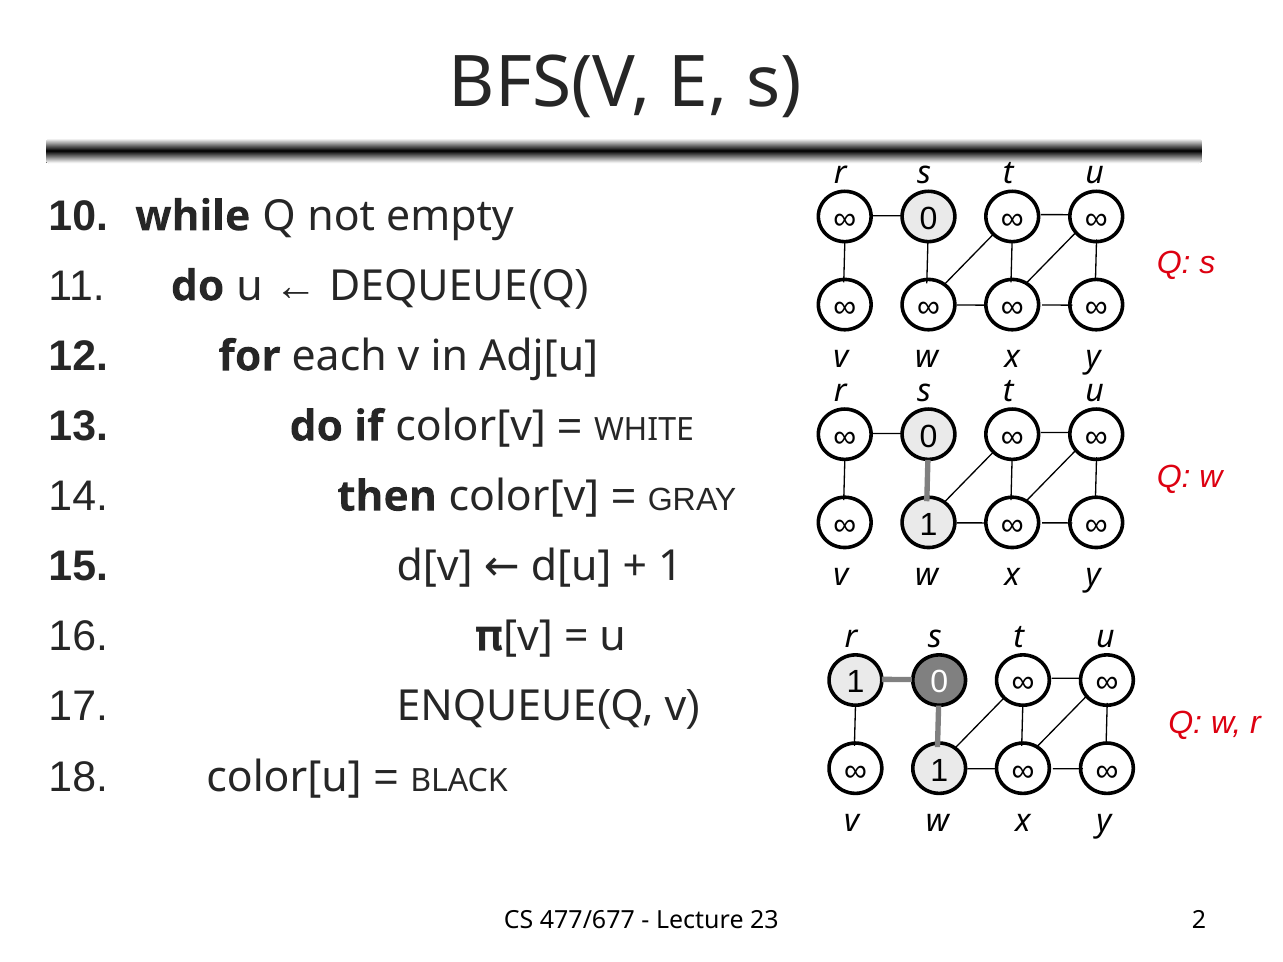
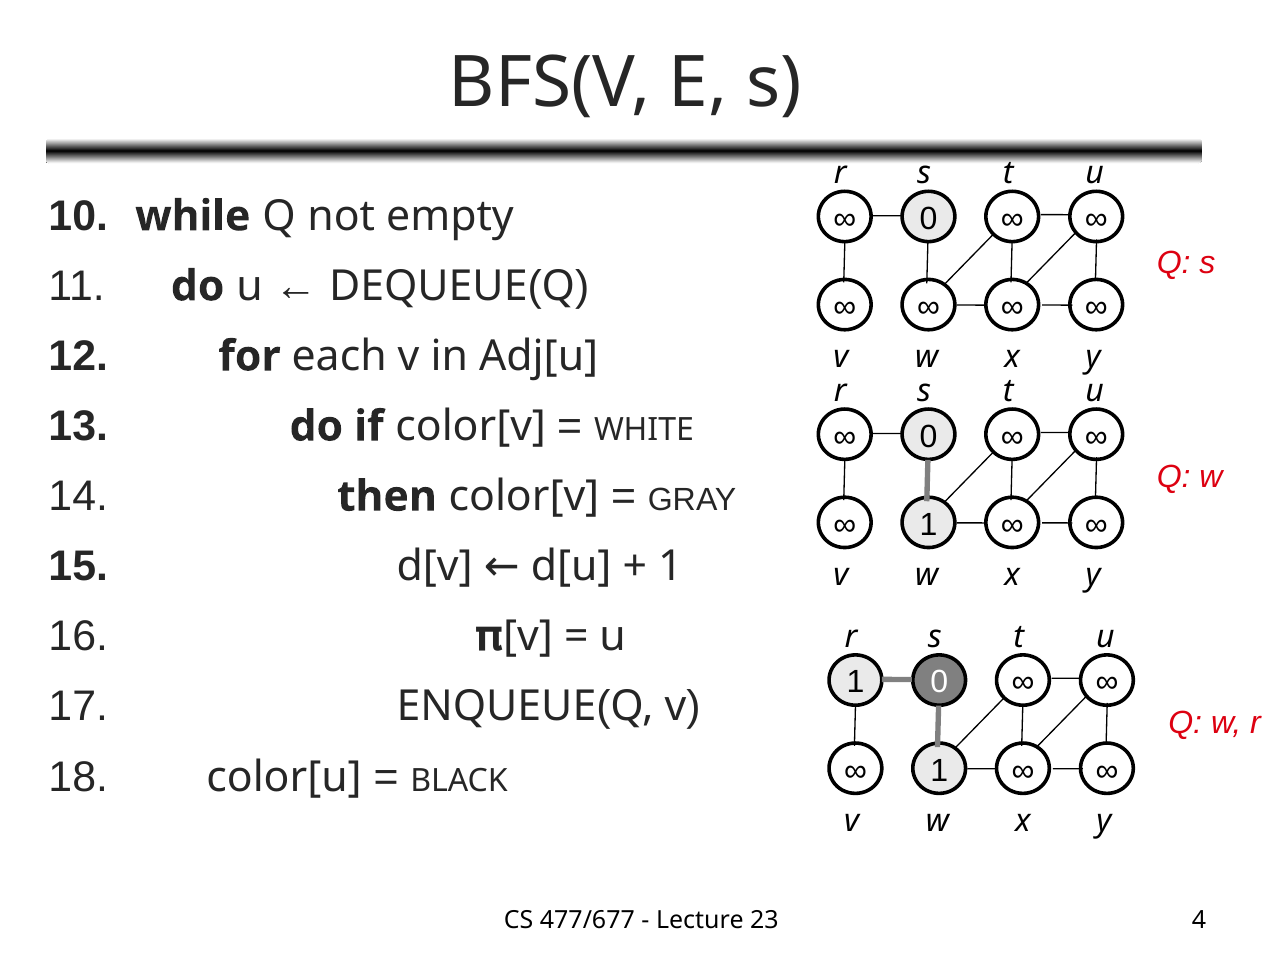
2: 2 -> 4 (1199, 921)
